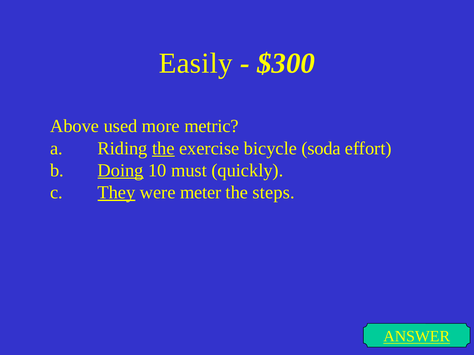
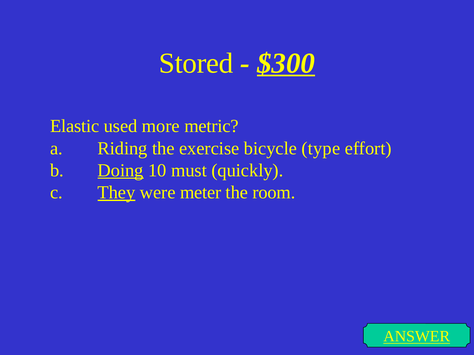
Easily: Easily -> Stored (196, 63)
$300 underline: none -> present (286, 63)
Above: Above -> Elastic (75, 126)
the underline: present -> none (163, 148)
soda: soda -> type (321, 148)
steps: steps -> room (274, 193)
